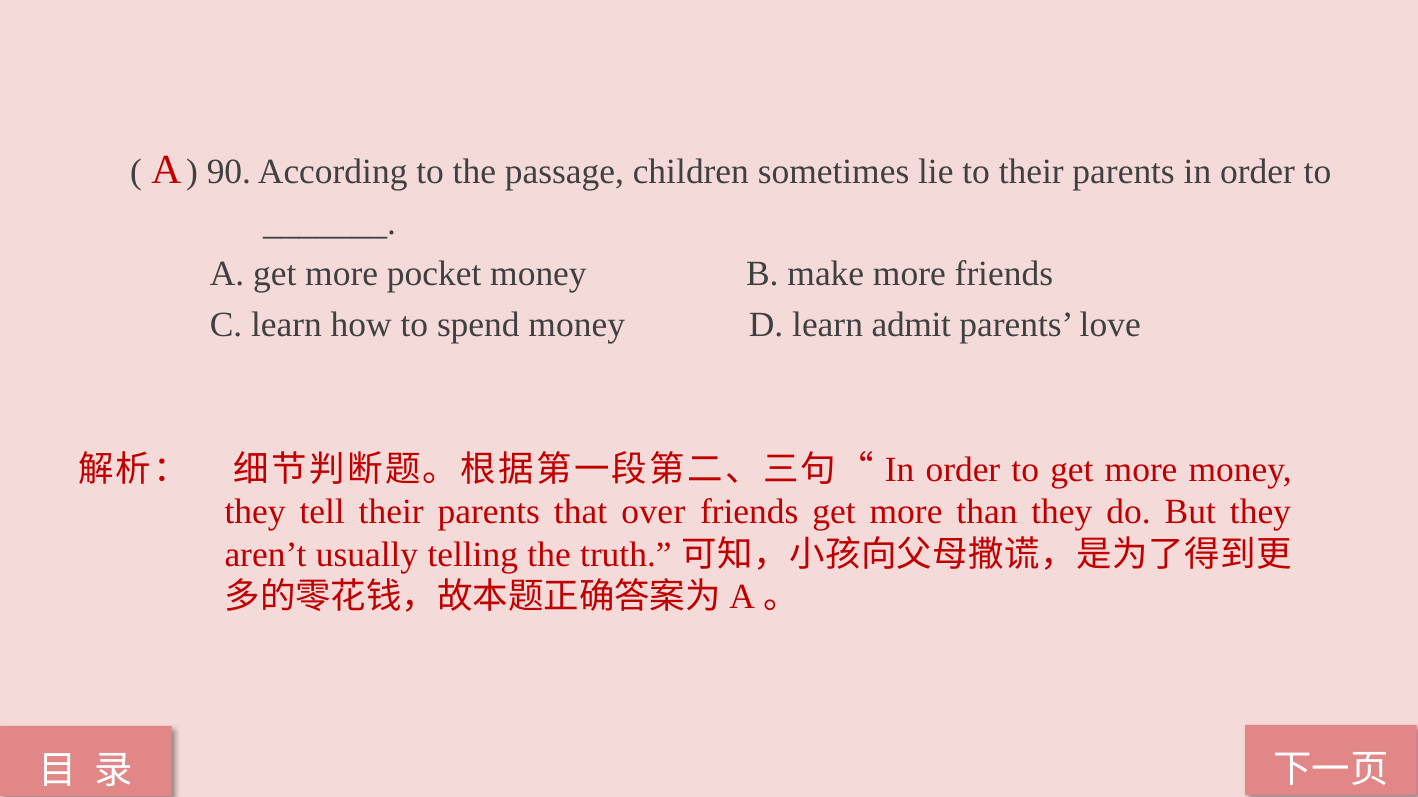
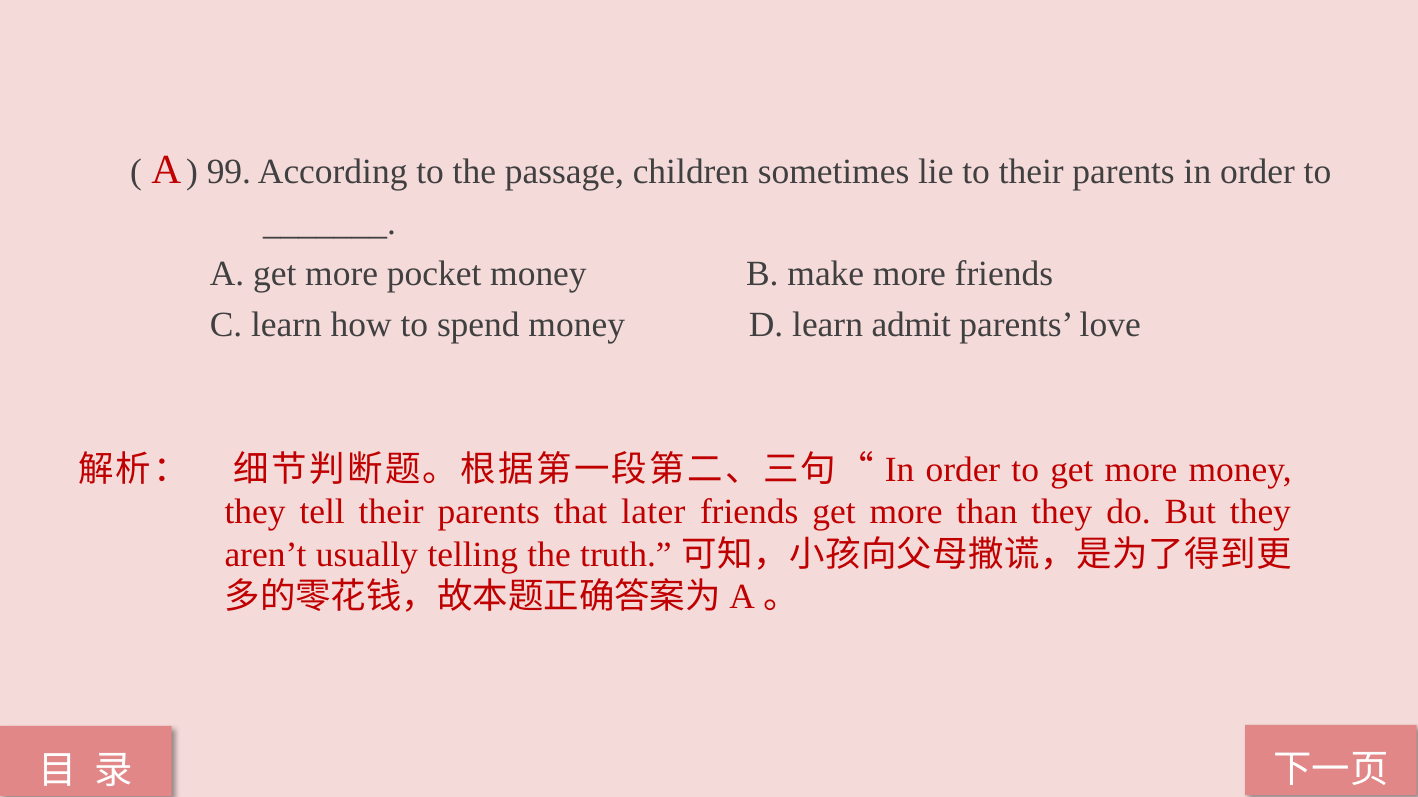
90: 90 -> 99 (229, 172)
over: over -> later (653, 512)
